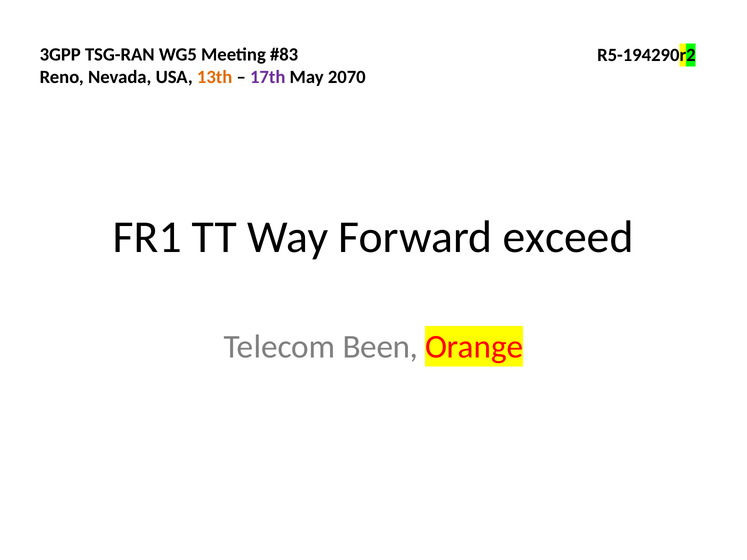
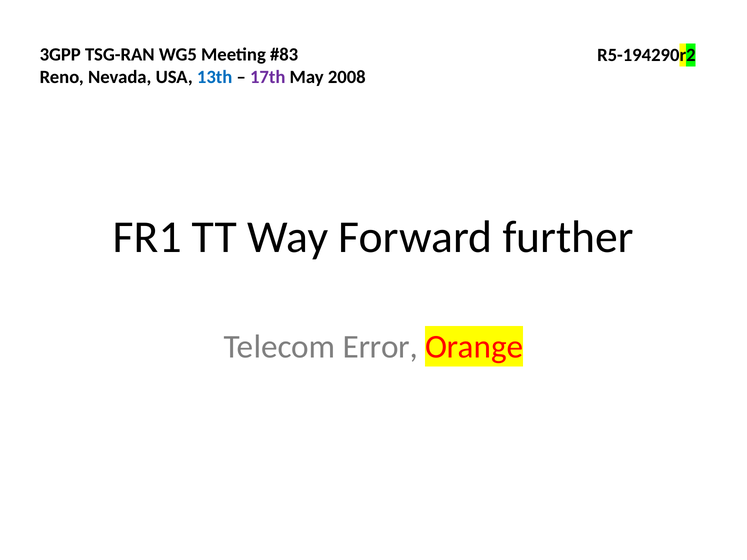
13th colour: orange -> blue (215, 77)
2070: 2070 -> 2008 (347, 77)
exceed: exceed -> further (568, 237)
Been: Been -> Error (380, 347)
